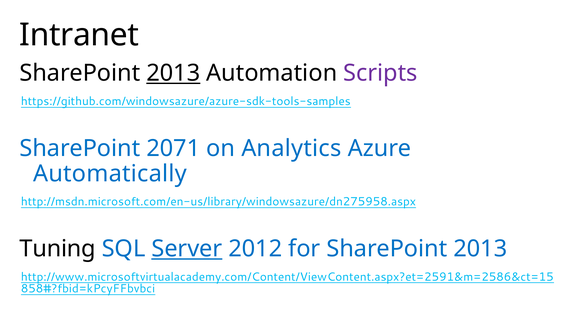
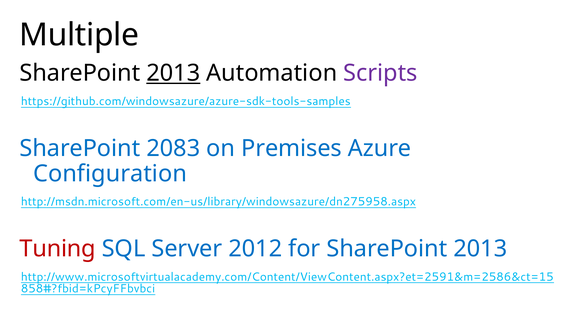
Intranet: Intranet -> Multiple (79, 35)
2071: 2071 -> 2083 (173, 148)
Analytics: Analytics -> Premises (292, 148)
Automatically: Automatically -> Configuration (110, 173)
Tuning colour: black -> red (58, 248)
Server underline: present -> none (187, 248)
